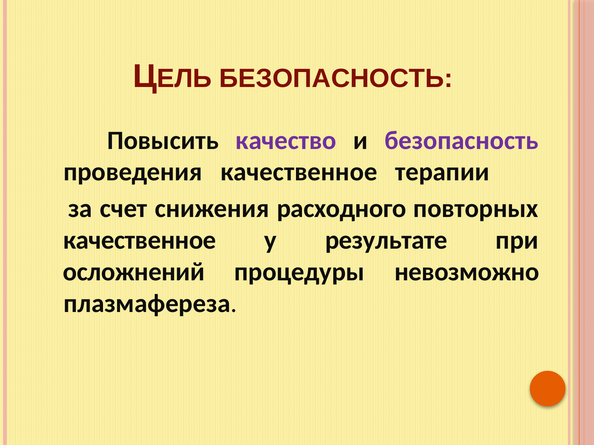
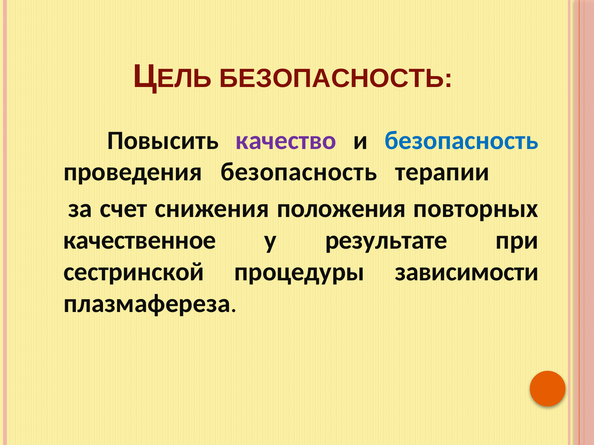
безопасность colour: purple -> blue (462, 140)
проведения качественное: качественное -> безопасность (299, 172)
расходного: расходного -> положения (341, 209)
осложнений: осложнений -> сестринской (134, 272)
невозможно: невозможно -> зависимости (467, 272)
